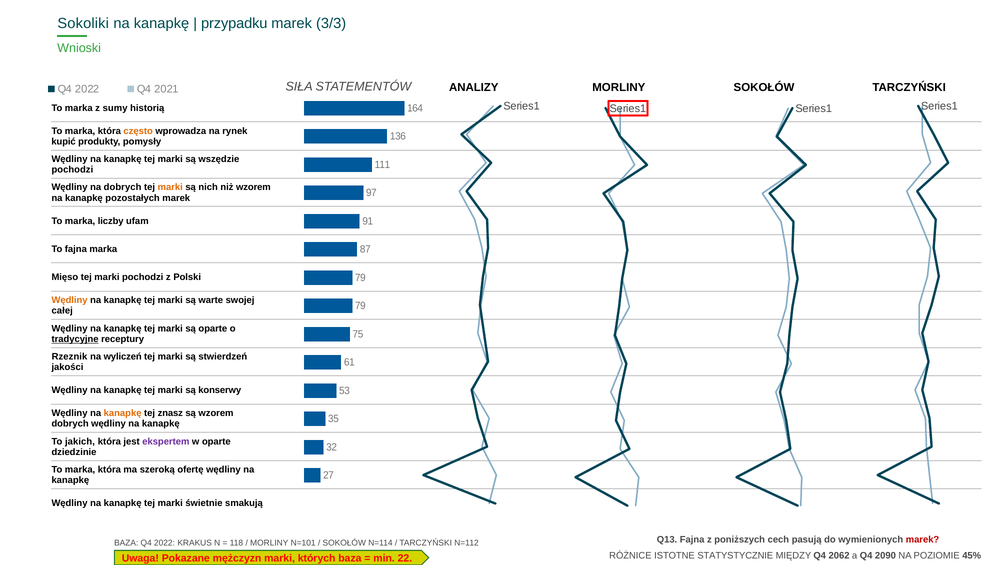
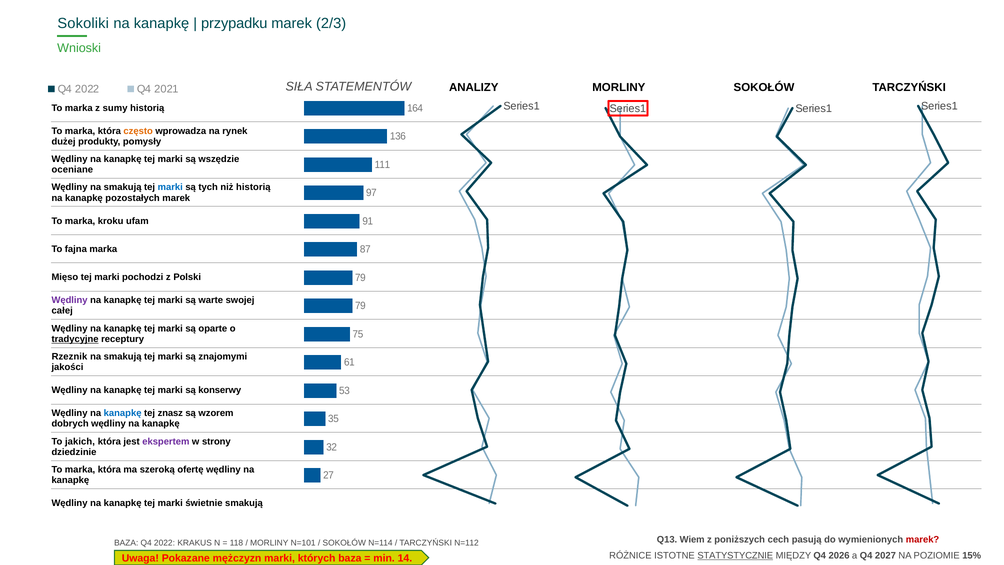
3/3: 3/3 -> 2/3 (331, 23)
kupić: kupić -> dużej (64, 141)
pochodzi: pochodzi -> oceniane (72, 170)
Wędliny na dobrych: dobrych -> smakują (123, 187)
marki colour: orange -> blue (170, 187)
nich: nich -> tych (208, 187)
niż wzorem: wzorem -> historią (253, 187)
liczby: liczby -> kroku (111, 221)
Wędliny colour: orange -> purple (70, 300)
wyliczeń: wyliczeń -> smakują (123, 357)
stwierdzeń: stwierdzeń -> znajomymi (223, 357)
kanapkę colour: orange -> blue (123, 413)
w oparte: oparte -> strony (216, 441)
Q13 Fajna: Fajna -> Wiem (692, 540)
STATYSTYCZNIE underline: none -> present (735, 555)
2062: 2062 -> 2026 (839, 555)
2090: 2090 -> 2027 (885, 555)
45%: 45% -> 15% (972, 555)
22: 22 -> 14 (405, 558)
